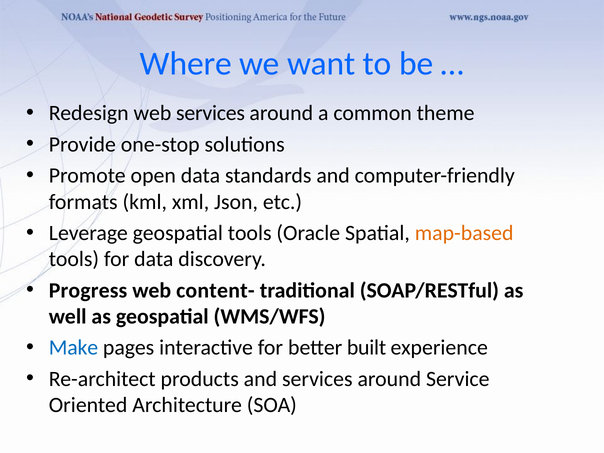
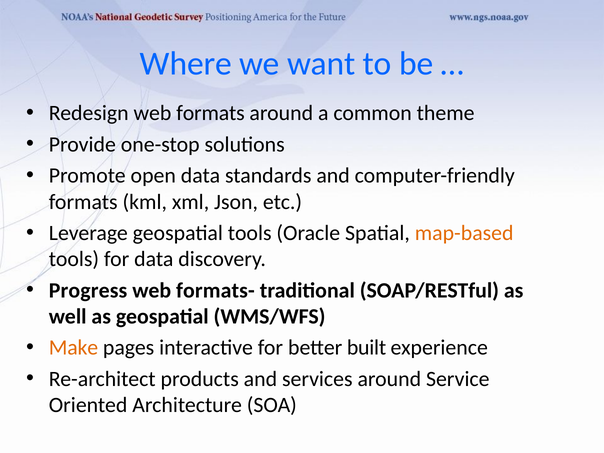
web services: services -> formats (210, 113)
content-: content- -> formats- (215, 290)
Make colour: blue -> orange (74, 348)
